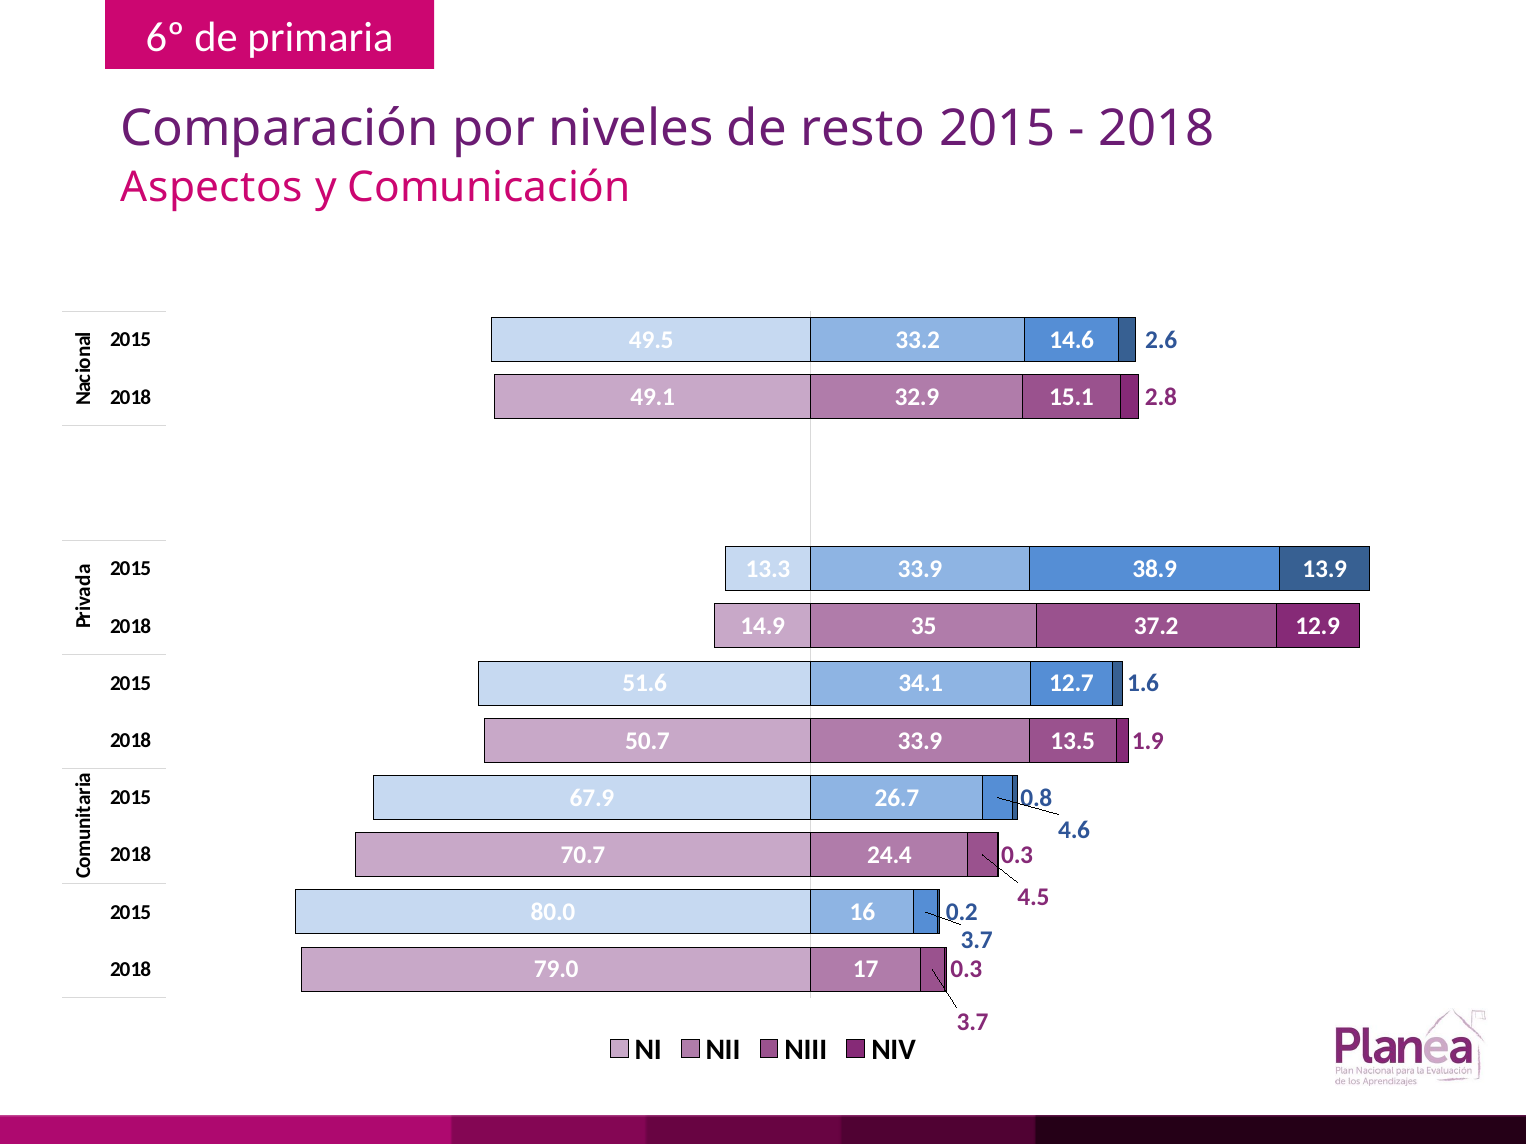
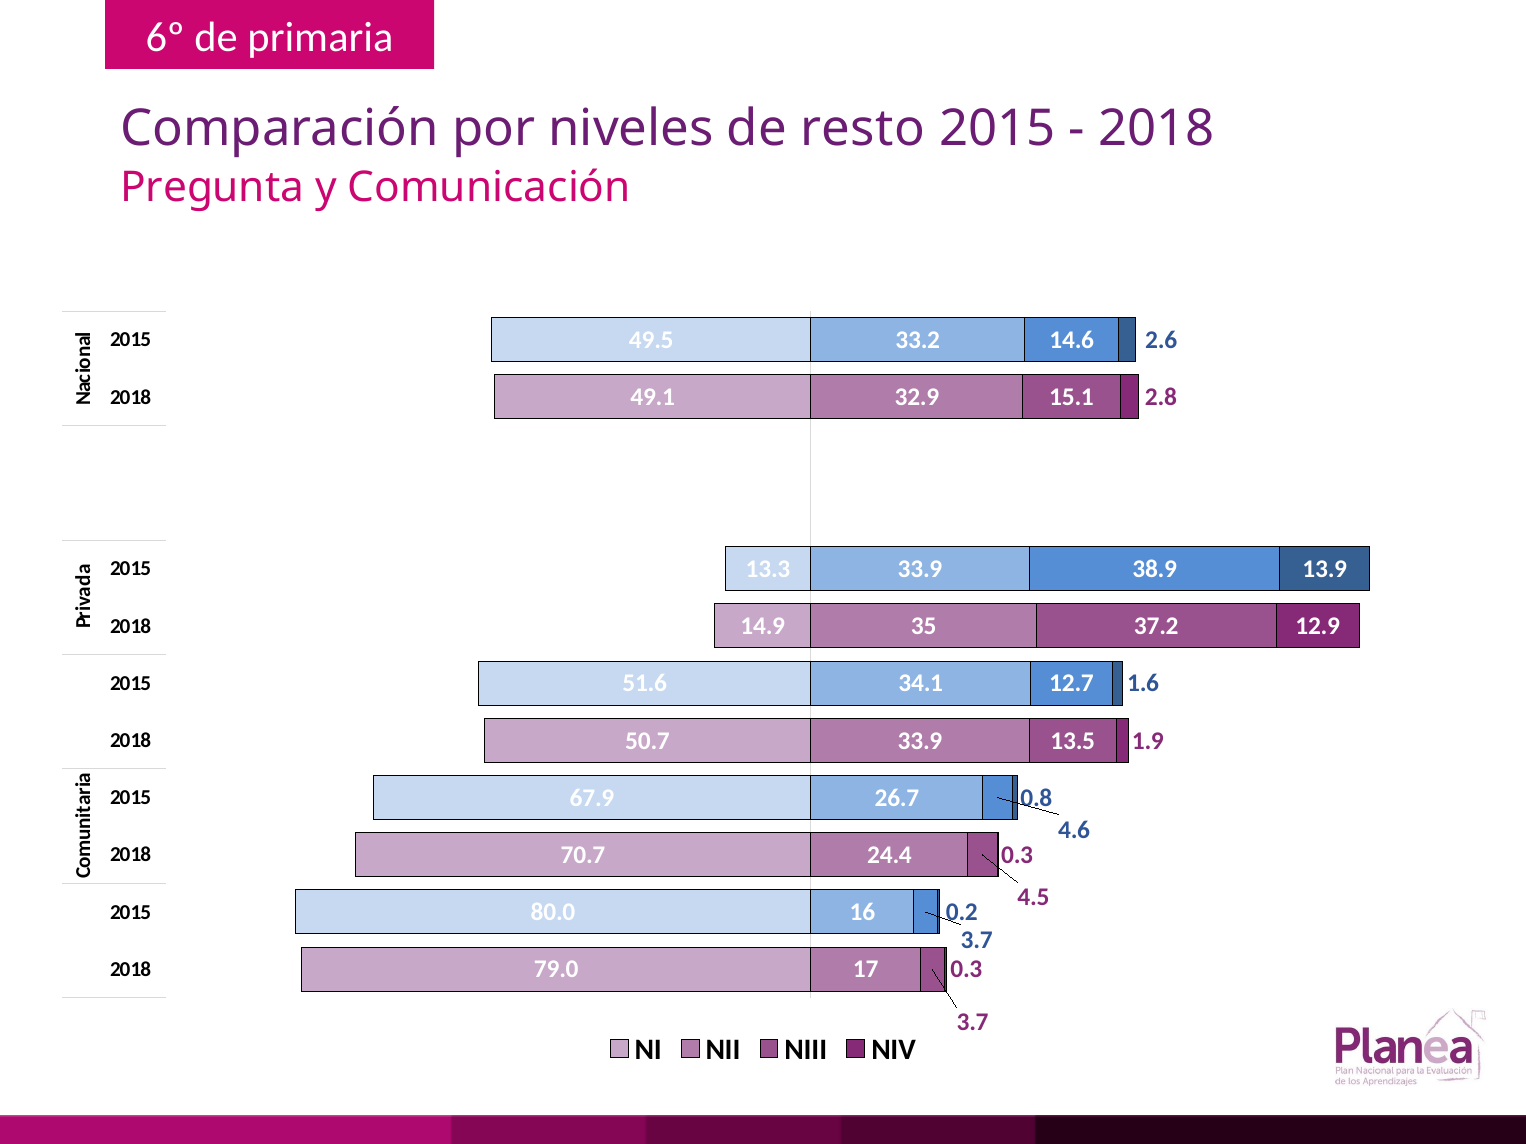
Aspectos: Aspectos -> Pregunta (212, 188)
